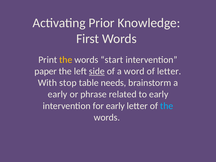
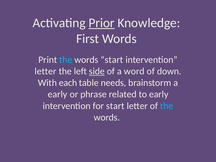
Prior underline: none -> present (102, 23)
the colour: yellow -> light blue (66, 60)
paper: paper -> letter (46, 71)
of letter: letter -> down (169, 71)
stop: stop -> each (68, 83)
for early: early -> start (115, 106)
